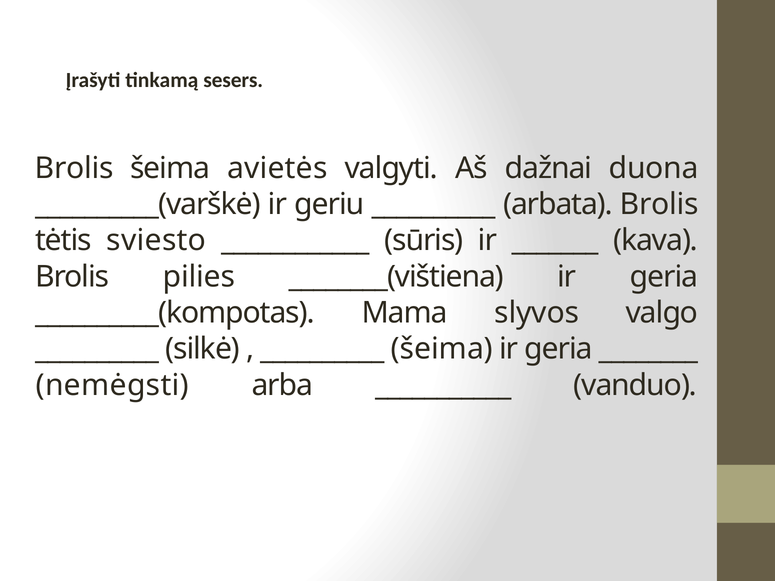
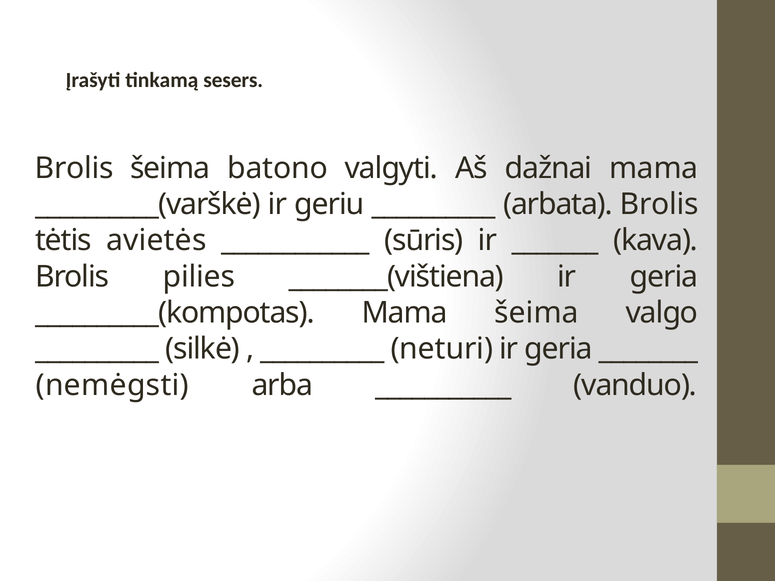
avietės: avietės -> batono (277, 168)
dažnai duona: duona -> mama (654, 168)
sviesto: sviesto -> avietės (156, 241)
Mama slyvos: slyvos -> šeima (537, 313)
šeima: šeima -> neturi (442, 349)
